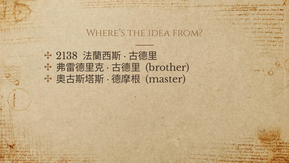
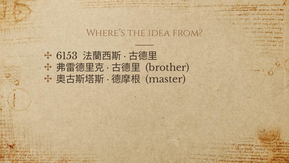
2138: 2138 -> 6153 (67, 56)
